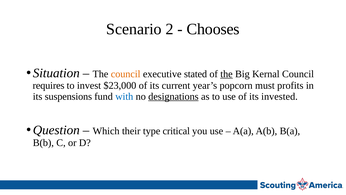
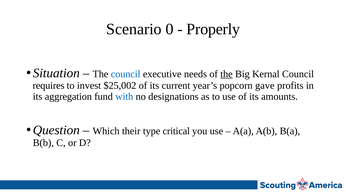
2: 2 -> 0 (170, 29)
Chooses: Chooses -> Properly (213, 29)
council colour: orange -> blue (126, 74)
stated: stated -> needs (195, 74)
$23,000: $23,000 -> $25,002 (120, 85)
must: must -> gave (265, 85)
suspensions: suspensions -> aggregation (68, 96)
designations underline: present -> none (173, 96)
invested: invested -> amounts (280, 96)
